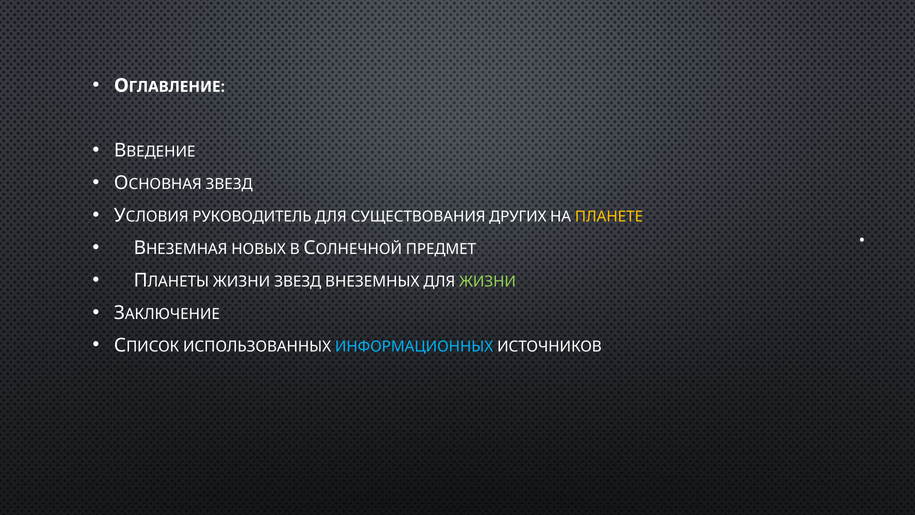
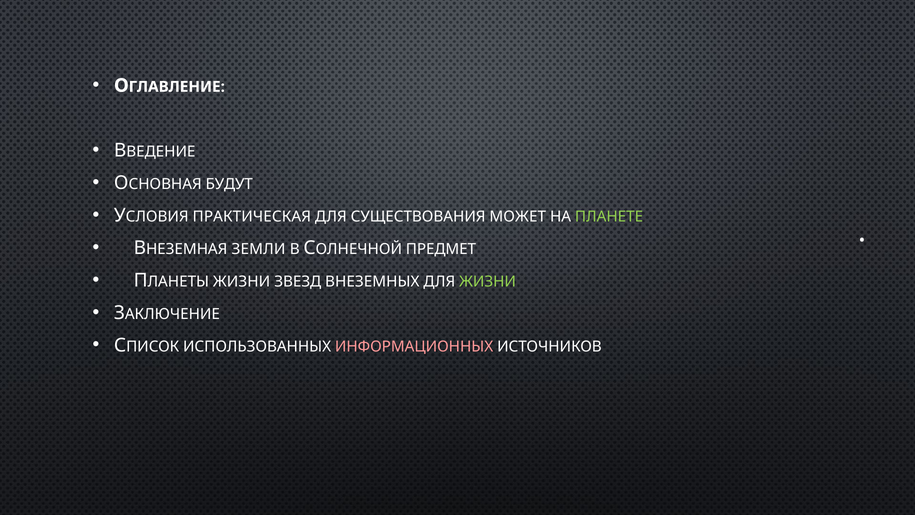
ЗВЕЗД: ЗВЕЗД -> БУДУТ (229, 184)
РУКОВОДИТЕЛЬ: РУКОВОДИТЕЛЬ -> ПРАКТИЧЕСКАЯ (252, 217)
ДРУГИХ: ДРУГИХ -> МОЖЕТ (518, 217)
ПЛАНЕТЕ colour: yellow -> light green (609, 217)
НОВЫХ: НОВЫХ -> ЗЕМЛИ (259, 249)
ИНФОРМАЦИОННЫХ colour: light blue -> pink (414, 346)
